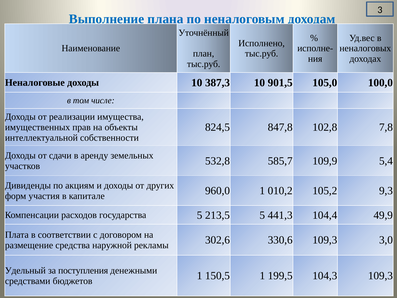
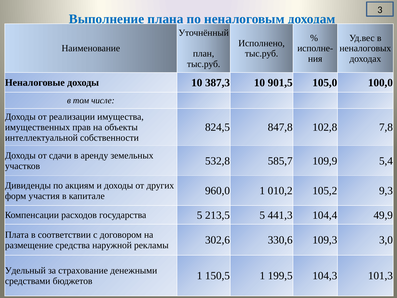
поступления: поступления -> страхование (83, 270)
109,3: 109,3 -> 101,3 (380, 276)
